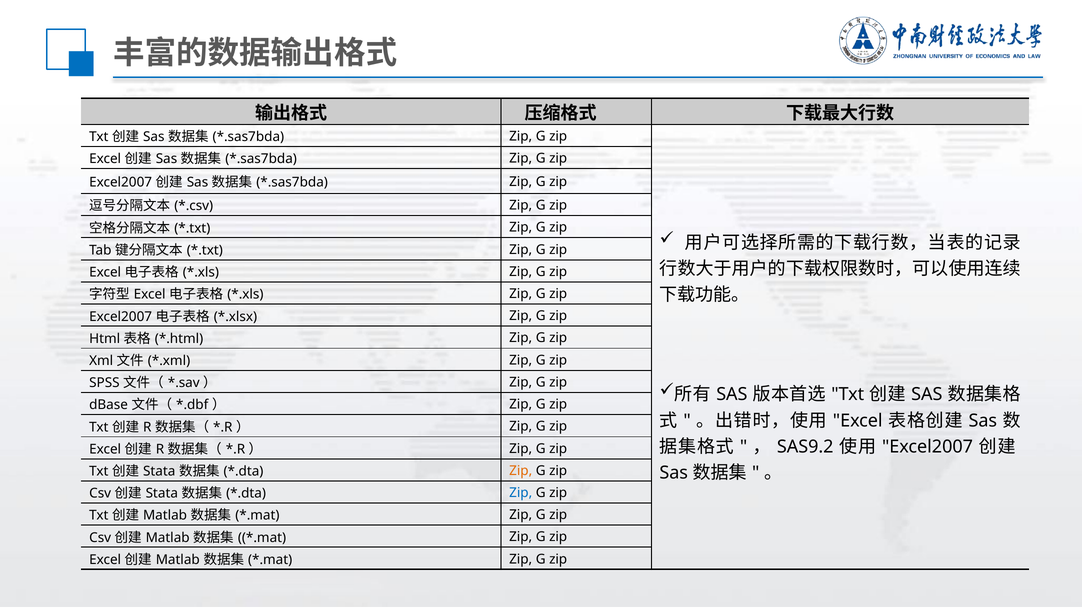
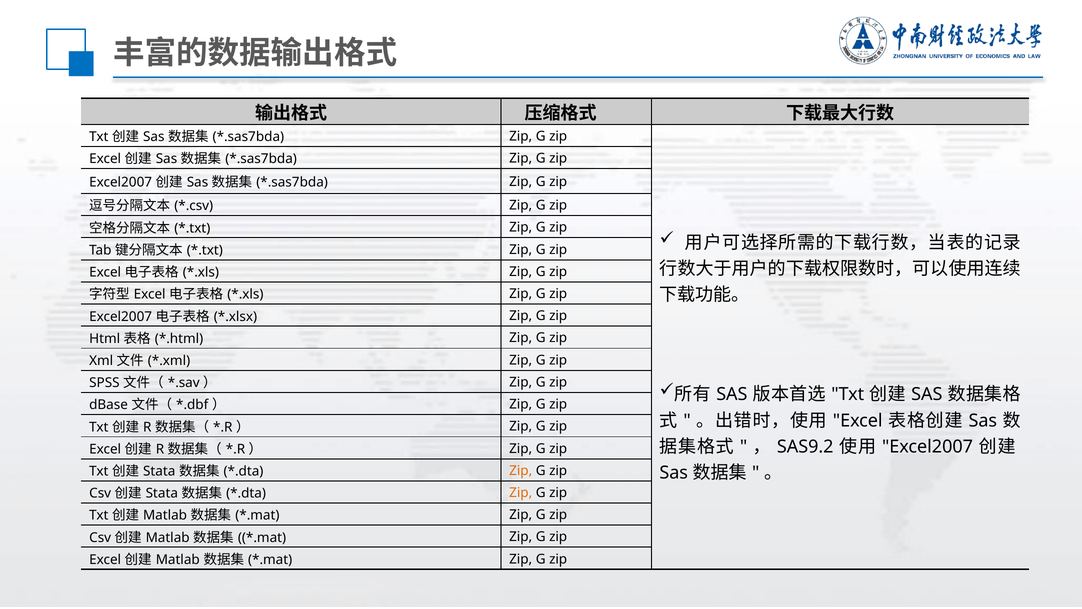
Zip colour: blue -> orange (521, 492)
